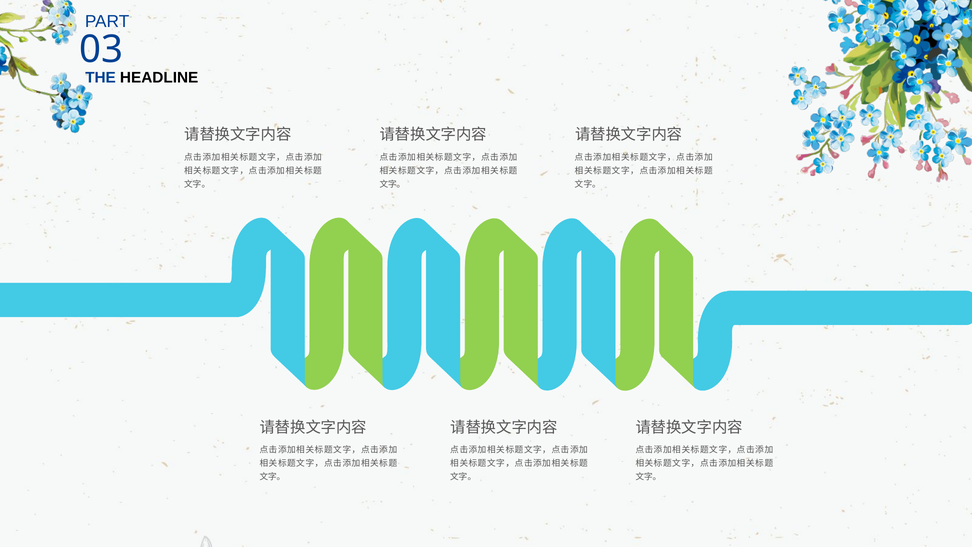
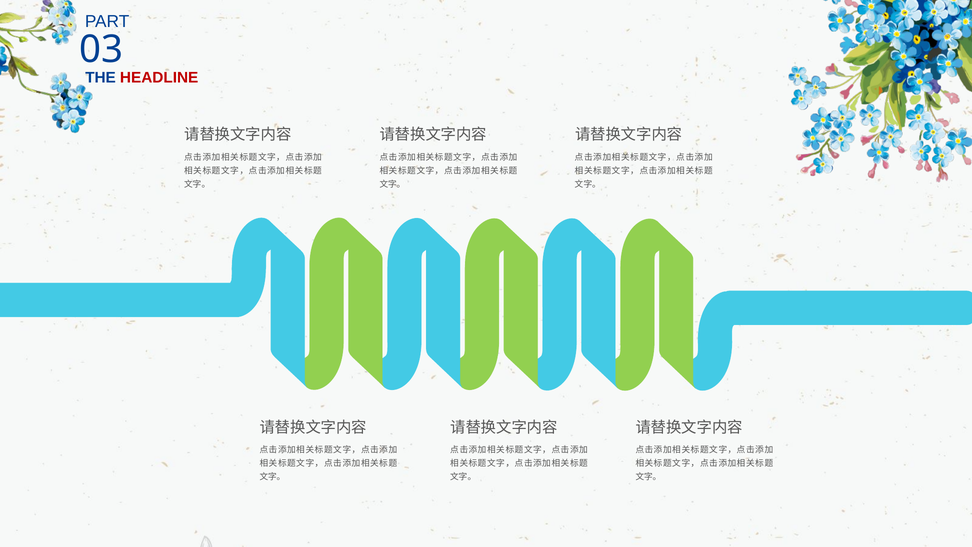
HEADLINE colour: black -> red (159, 78)
